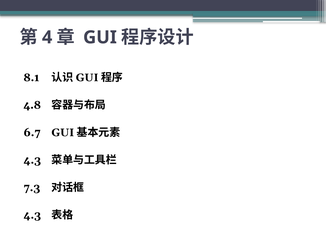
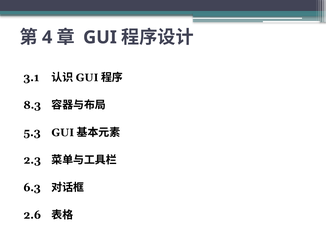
8.1: 8.1 -> 3.1 (31, 77)
4.8: 4.8 -> 8.3 (32, 105)
6.7: 6.7 -> 5.3 (32, 132)
4.3: 4.3 -> 2.3 (32, 160)
7.3: 7.3 -> 6.3 (32, 187)
4.3: 4.3 -> 2.6 (32, 215)
